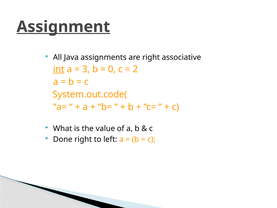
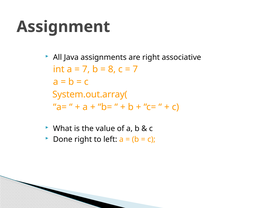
Assignment underline: present -> none (63, 27)
int underline: present -> none (59, 69)
3: 3 -> 7 (86, 69)
0: 0 -> 8 (112, 69)
2: 2 -> 7 (135, 69)
System.out.code(: System.out.code( -> System.out.array( (90, 94)
